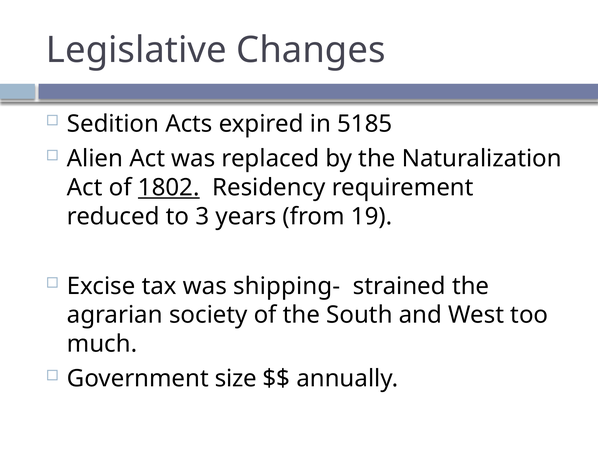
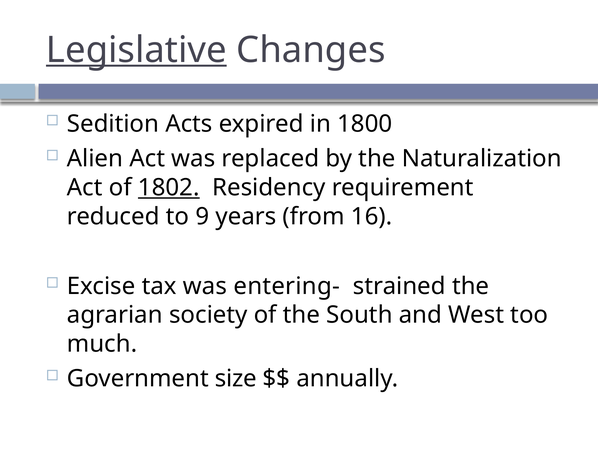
Legislative underline: none -> present (136, 50)
5185: 5185 -> 1800 (365, 124)
3: 3 -> 9 (202, 216)
19: 19 -> 16 (372, 216)
shipping-: shipping- -> entering- (287, 286)
